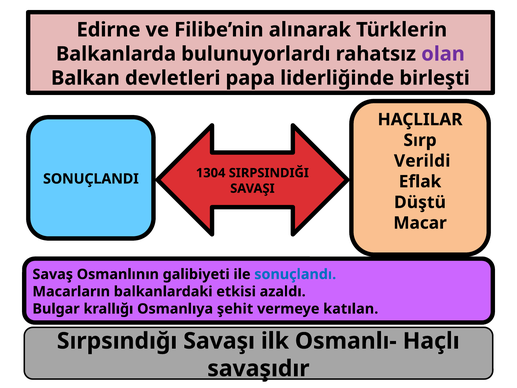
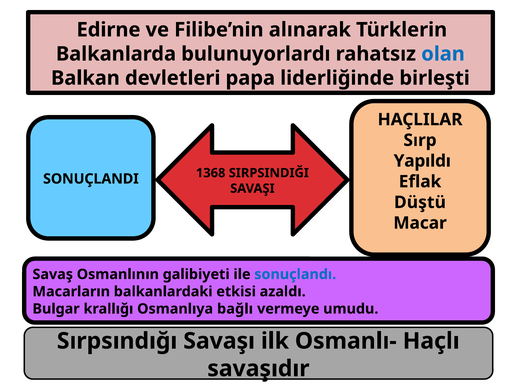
olan colour: purple -> blue (443, 54)
Verildi: Verildi -> Yapıldı (422, 161)
1304: 1304 -> 1368 (211, 173)
şehit: şehit -> bağlı (235, 309)
katılan: katılan -> umudu (351, 309)
